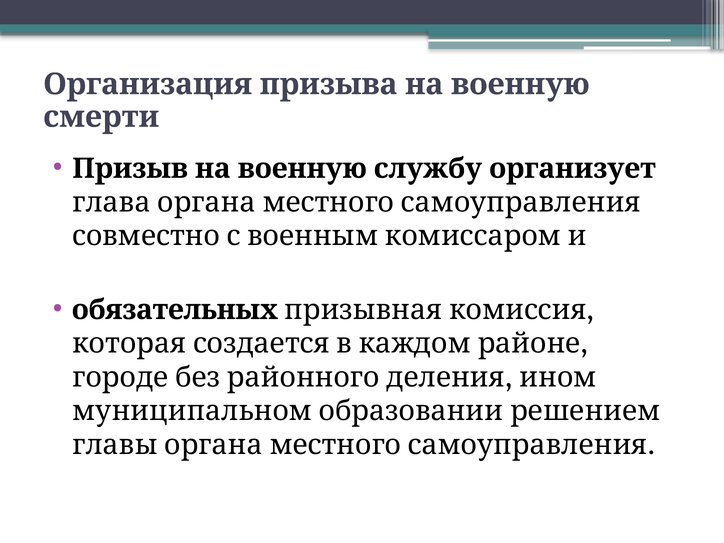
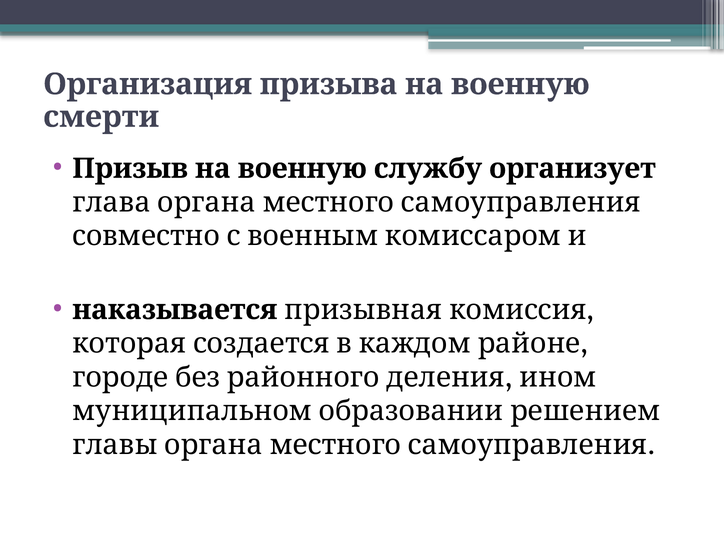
обязательных: обязательных -> наказывается (175, 310)
